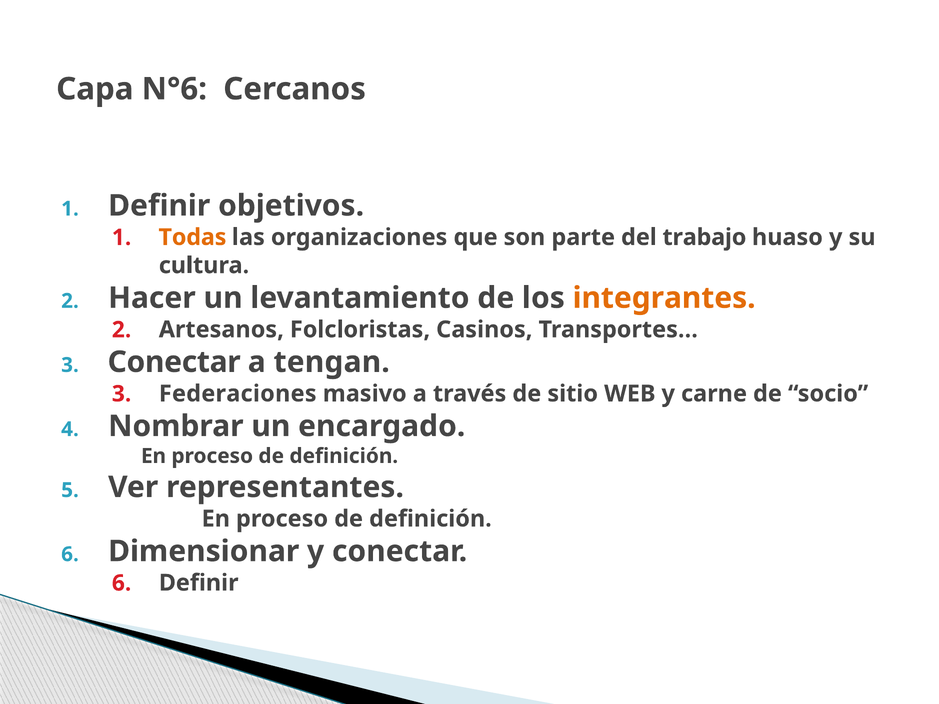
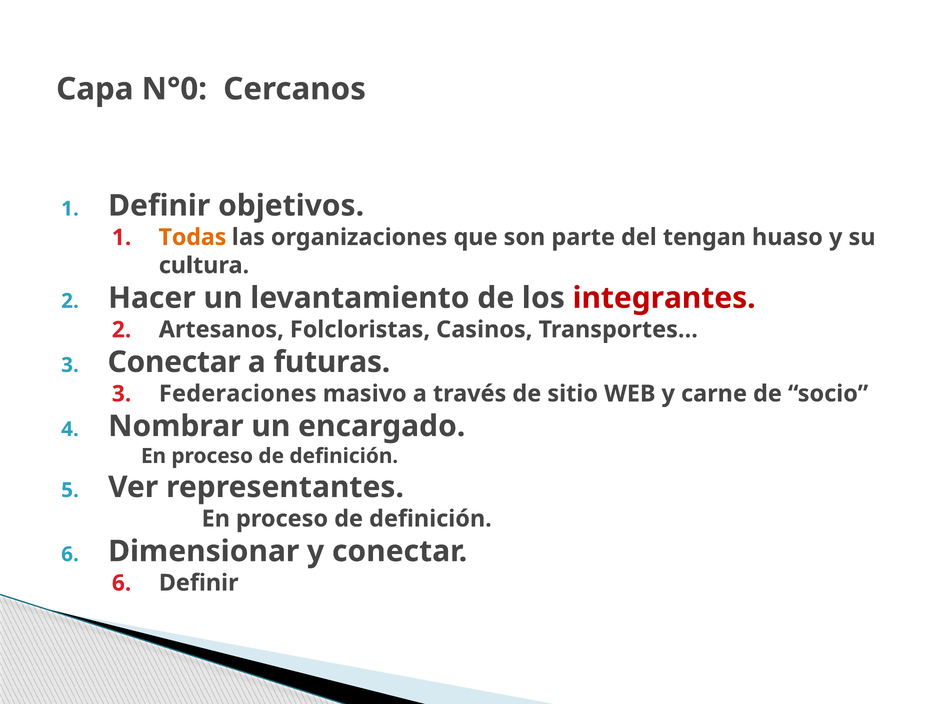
N°6: N°6 -> N°0 (174, 89)
trabajo: trabajo -> tengan (704, 237)
integrantes colour: orange -> red (664, 298)
tengan: tengan -> futuras (332, 362)
